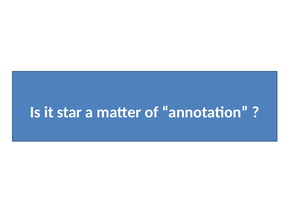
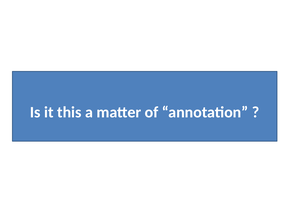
star: star -> this (69, 112)
